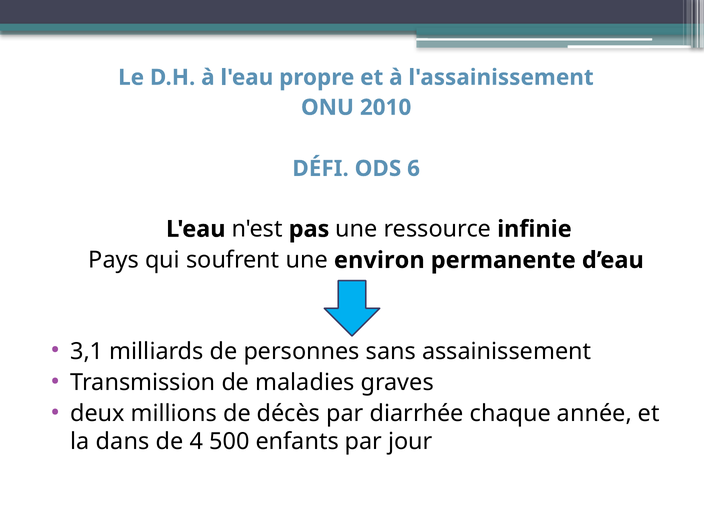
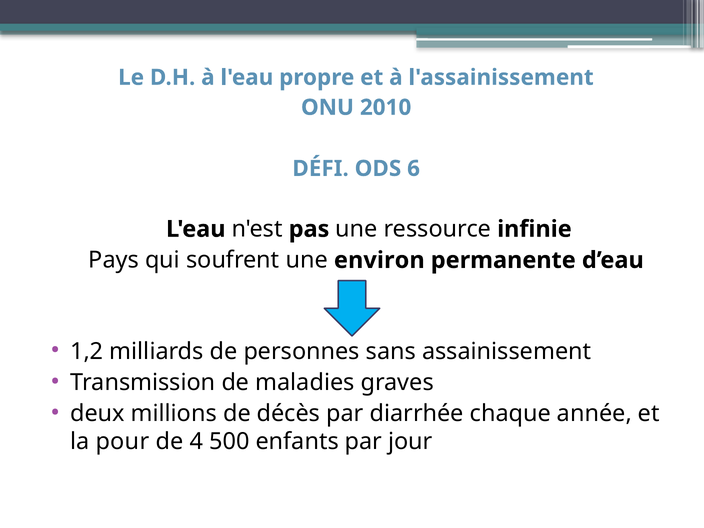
3,1: 3,1 -> 1,2 (87, 351)
dans: dans -> pour (123, 442)
